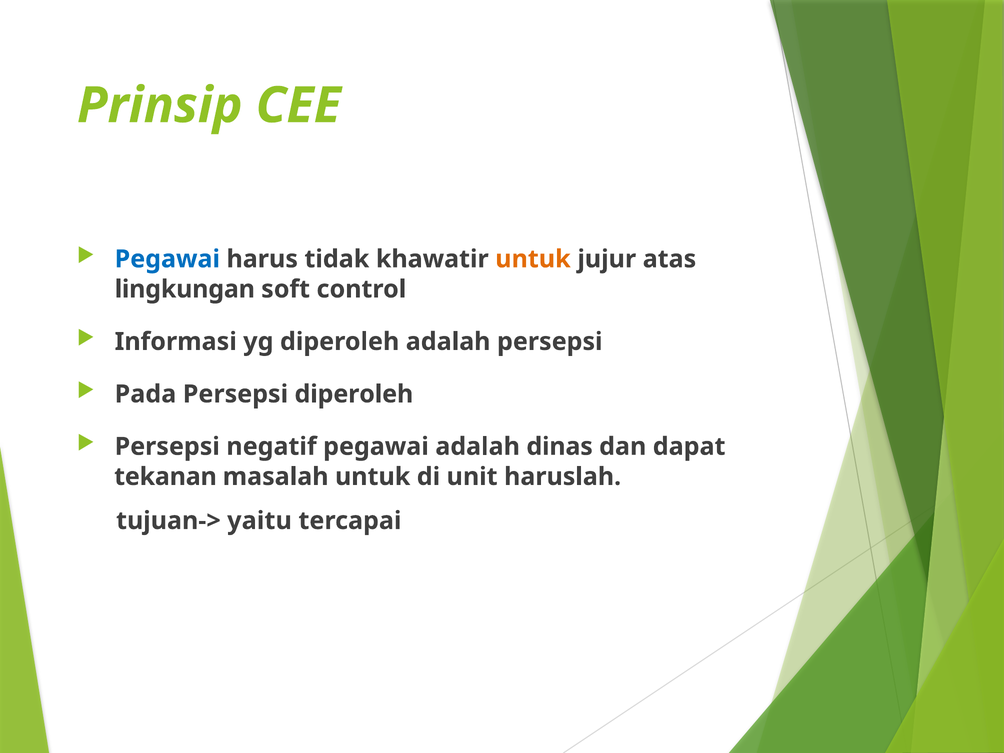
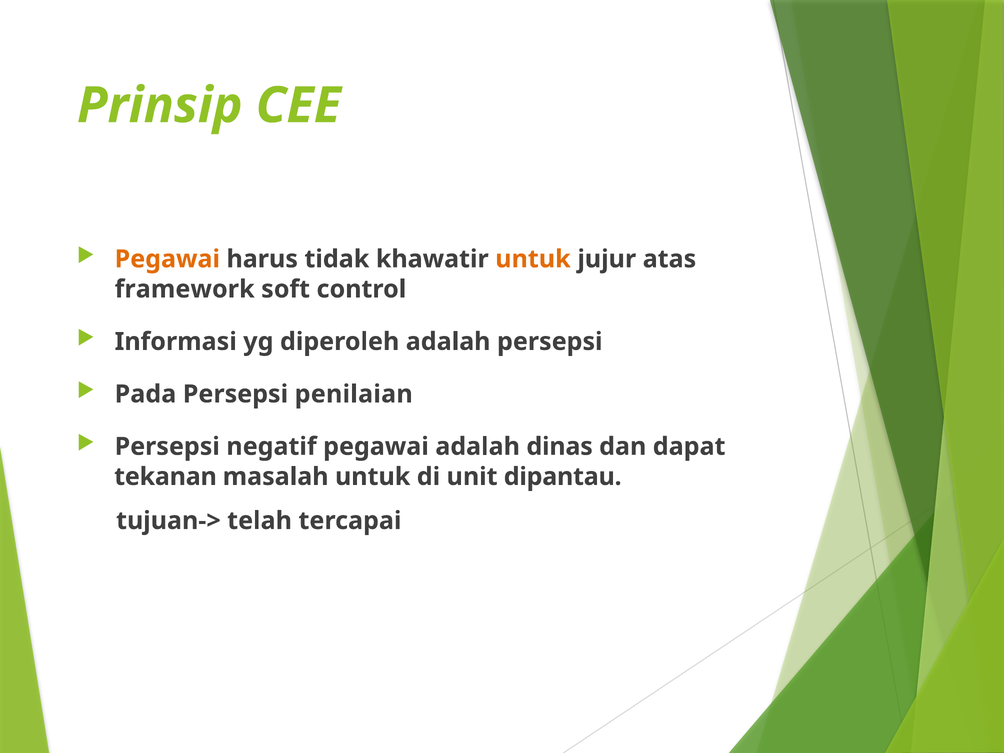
Pegawai colour: blue -> orange (167, 259)
lingkungan: lingkungan -> framework (185, 289)
Persepsi diperoleh: diperoleh -> penilaian (354, 394)
haruslah: haruslah -> dipantau (563, 477)
yaitu: yaitu -> telah (260, 521)
